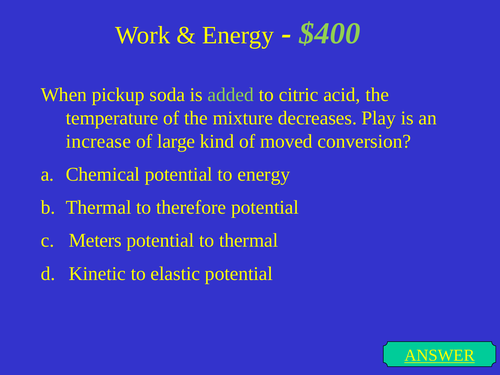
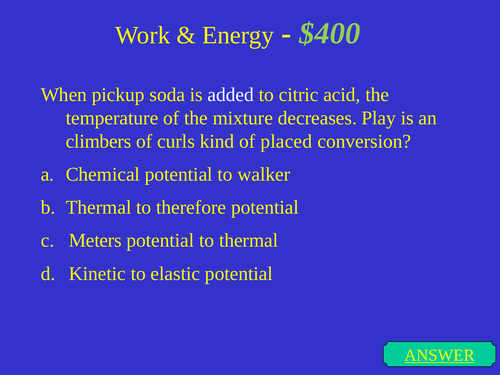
added colour: light green -> white (231, 95)
increase: increase -> climbers (99, 141)
large: large -> curls (176, 141)
moved: moved -> placed (286, 141)
to energy: energy -> walker (264, 174)
